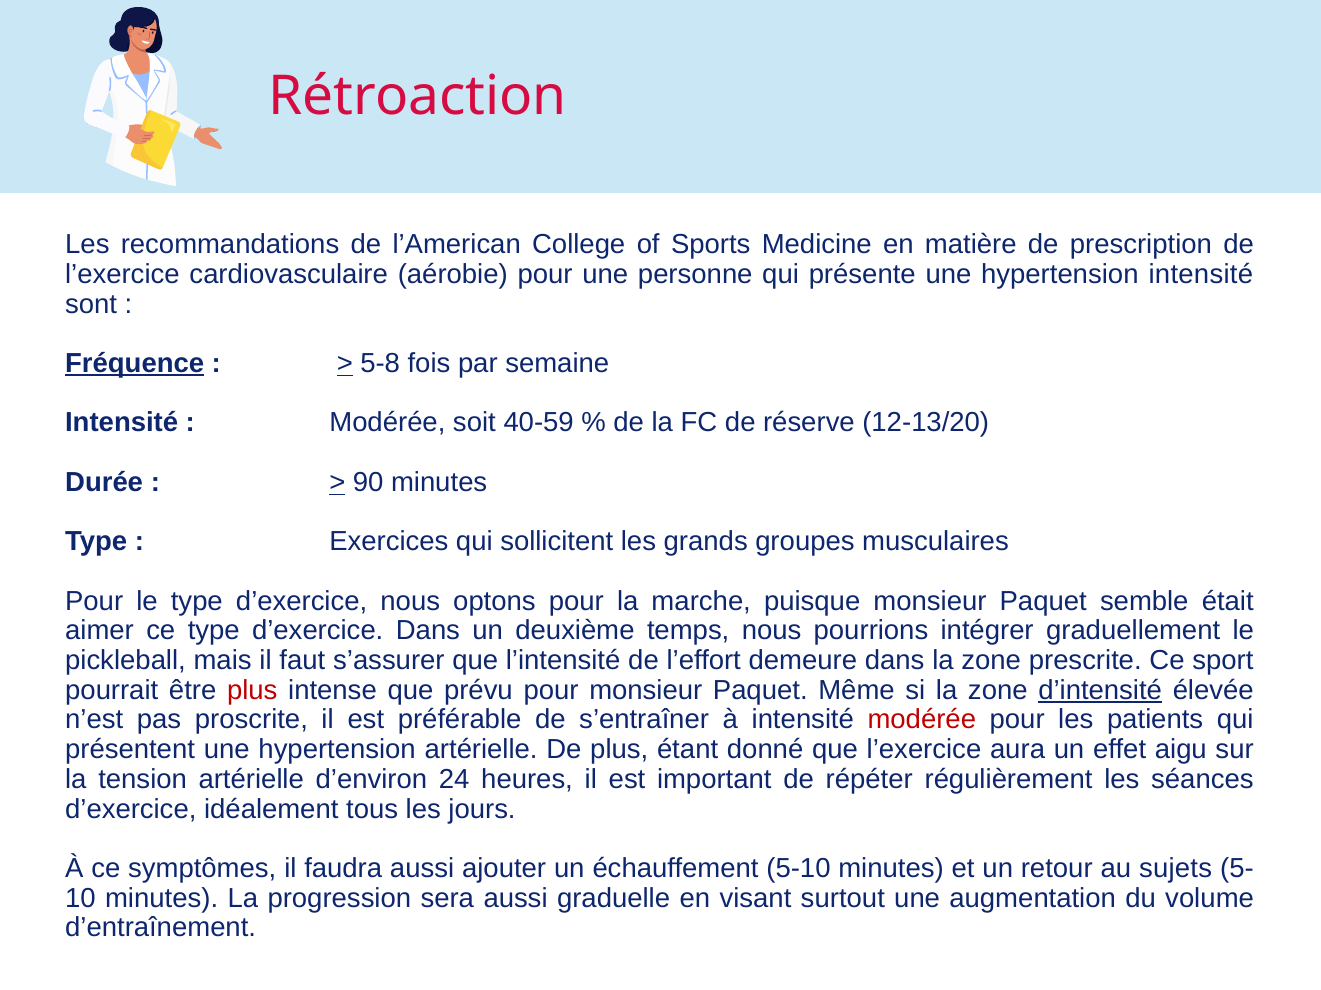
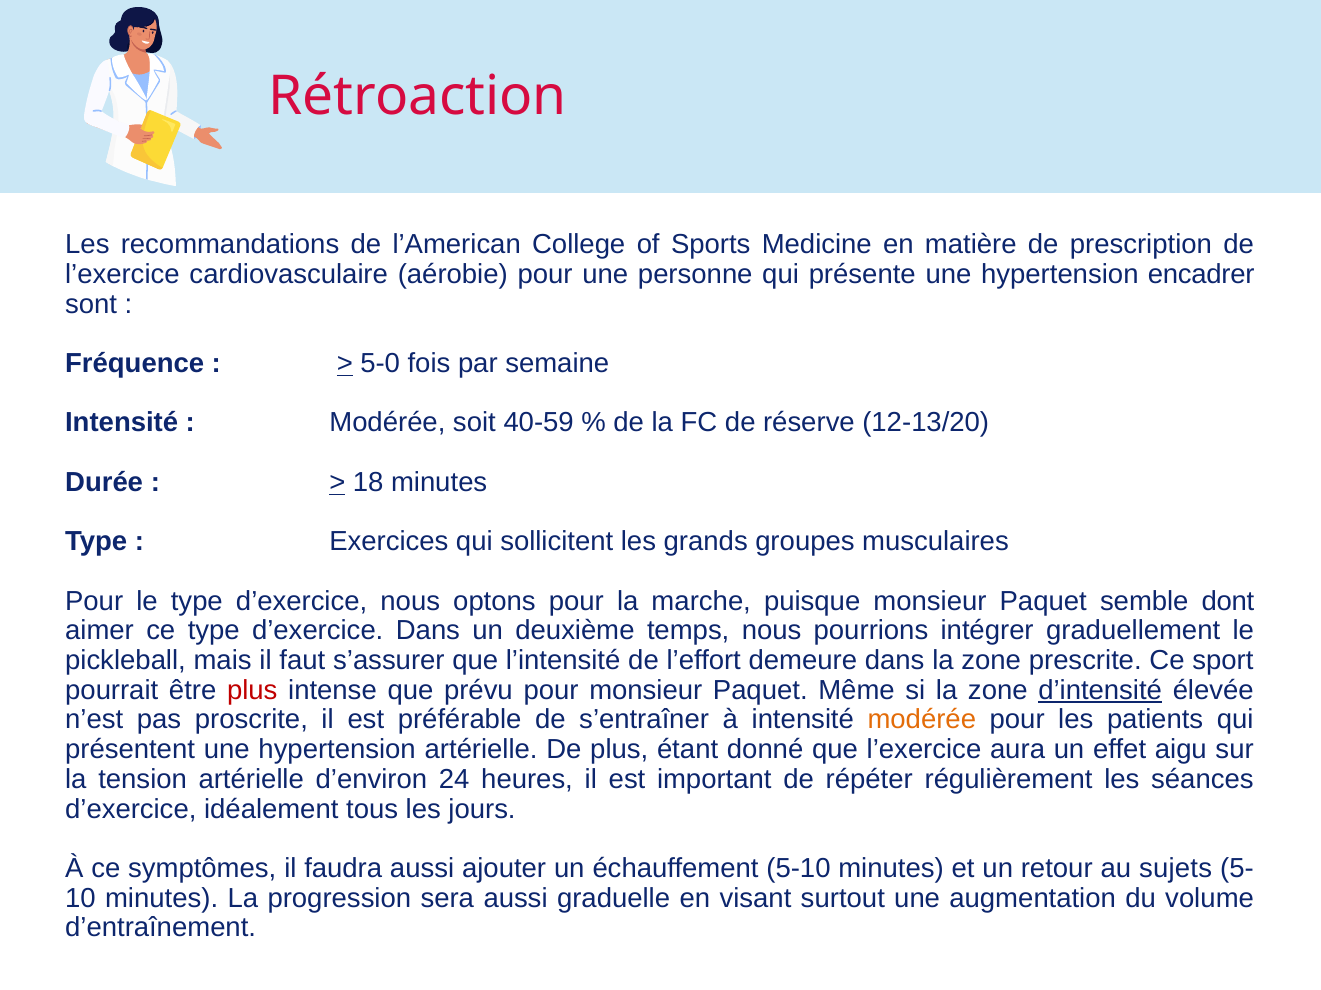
hypertension intensité: intensité -> encadrer (1201, 274)
Fréquence underline: present -> none (135, 364)
5-8: 5-8 -> 5-0 (380, 364)
90: 90 -> 18 (368, 483)
était: était -> dont (1228, 601)
modérée colour: red -> orange (922, 720)
